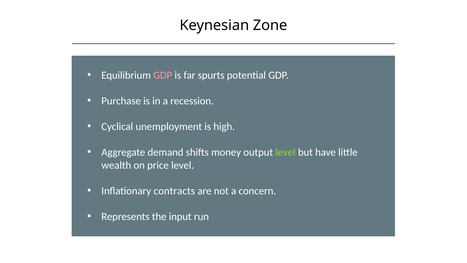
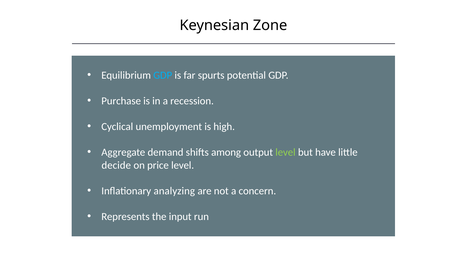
GDP colour: pink -> light blue (163, 75)
money: money -> among (226, 152)
wealth: wealth -> decide (116, 165)
contracts: contracts -> analyzing (174, 191)
